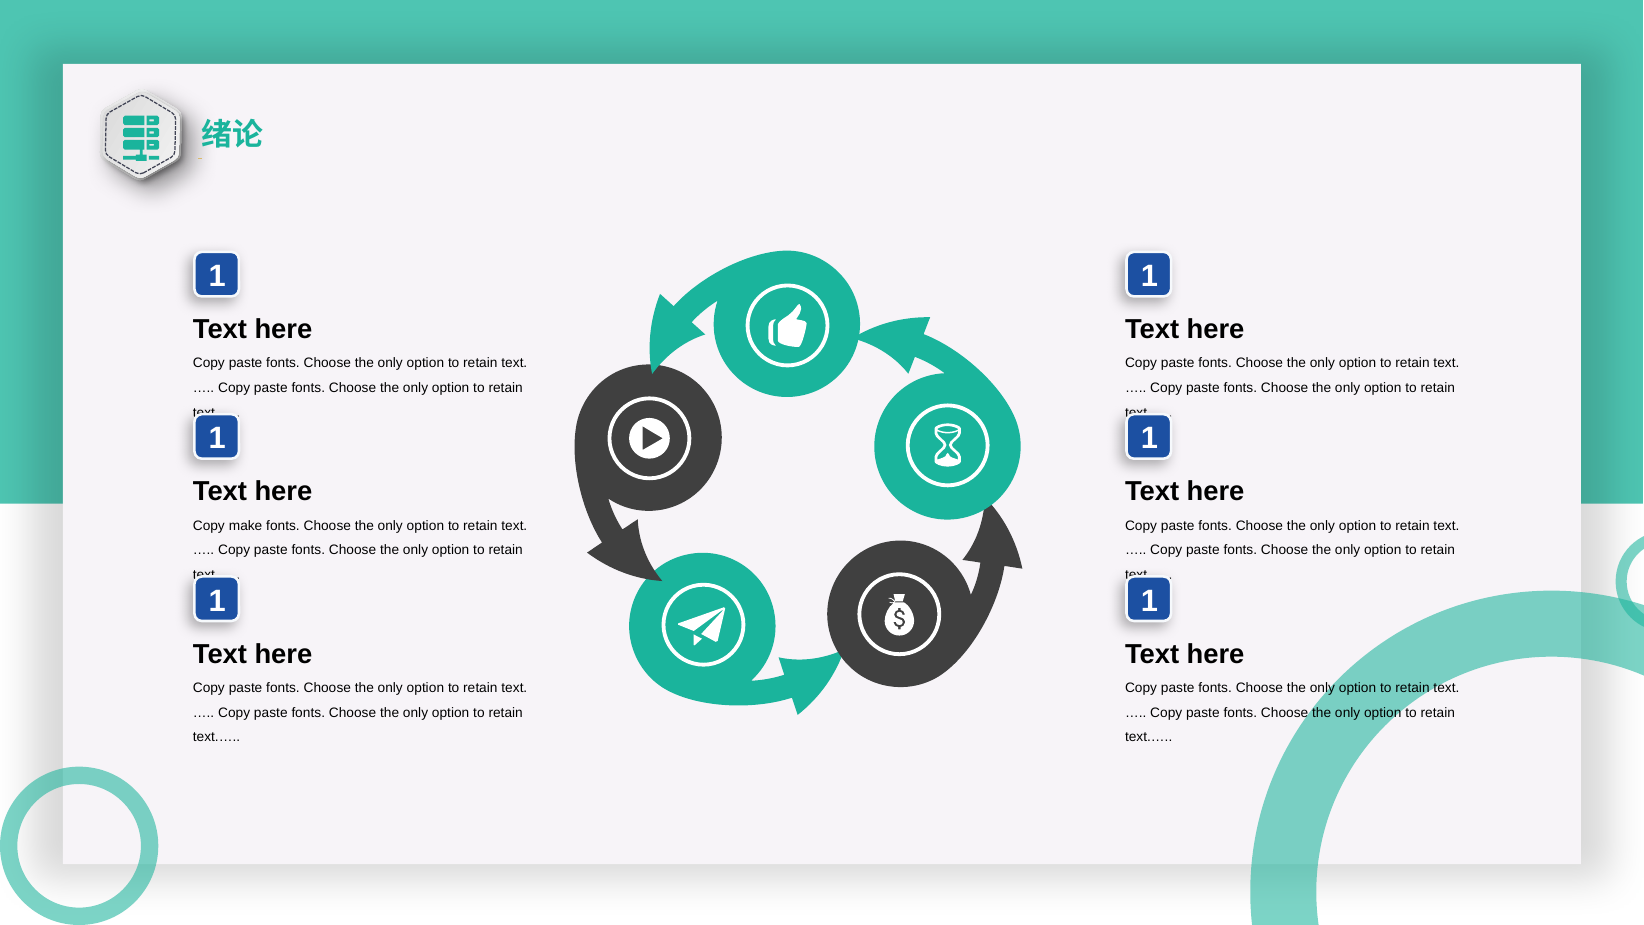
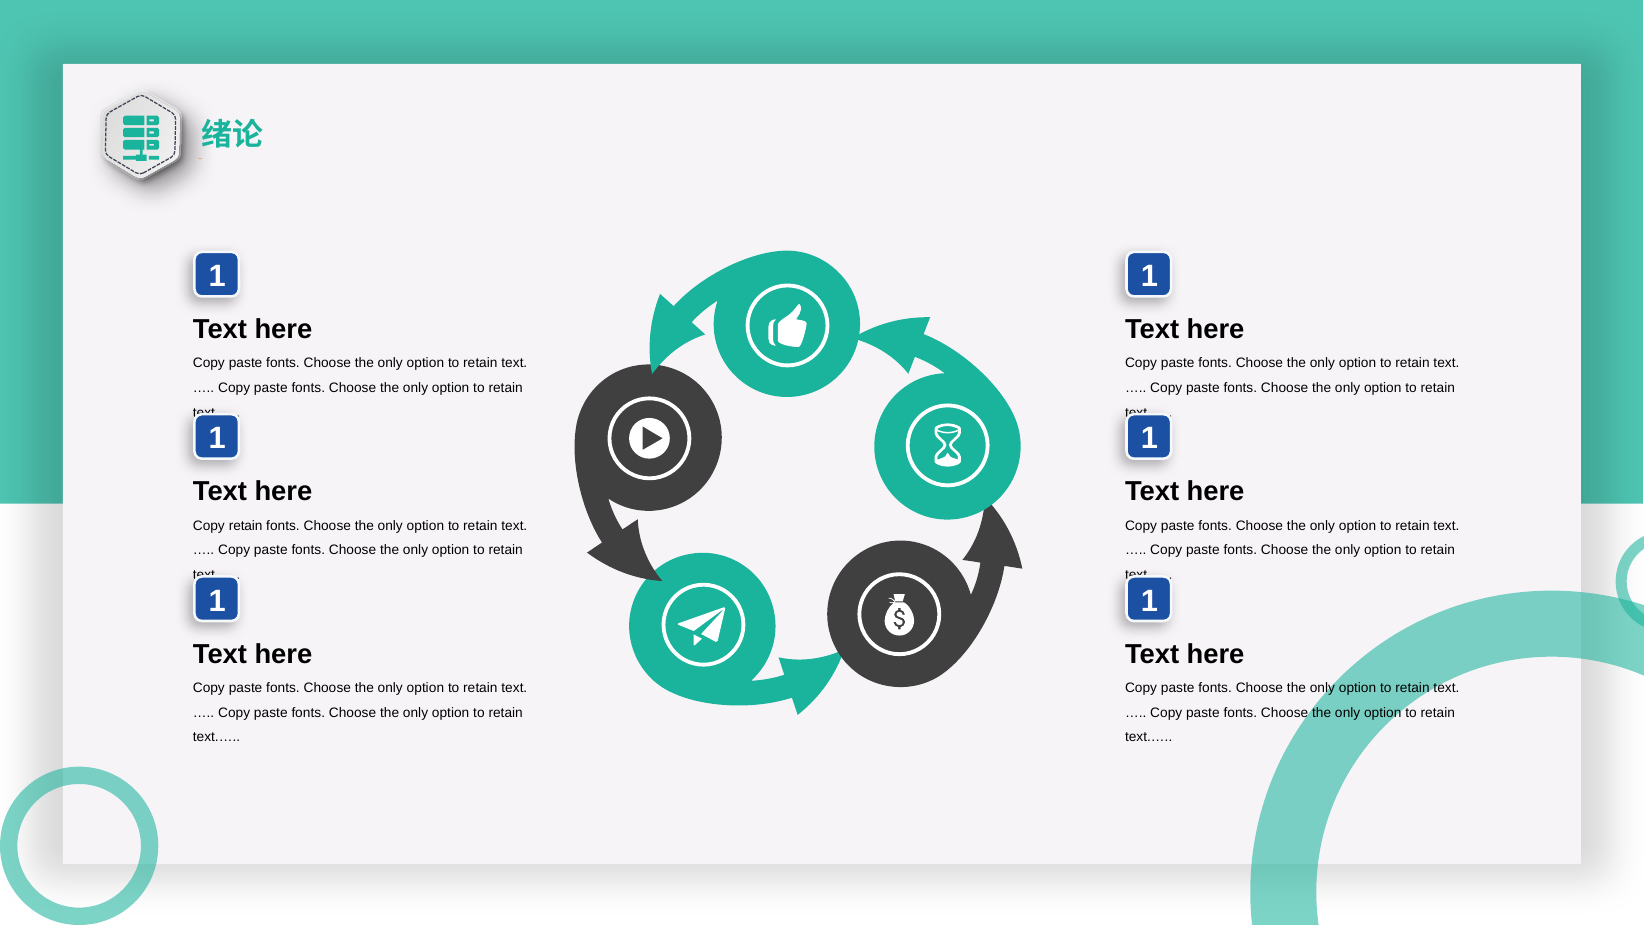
Copy make: make -> retain (246, 526)
